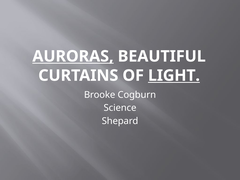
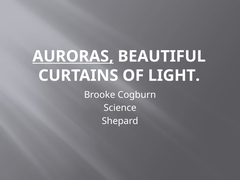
LIGHT underline: present -> none (174, 76)
